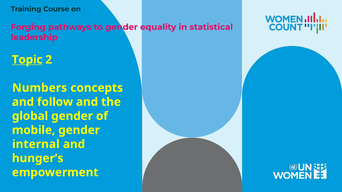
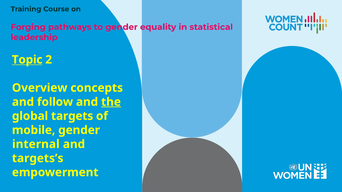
Numbers: Numbers -> Overview (40, 88)
the underline: none -> present (111, 102)
global gender: gender -> targets (72, 116)
hunger’s: hunger’s -> targets’s (38, 159)
